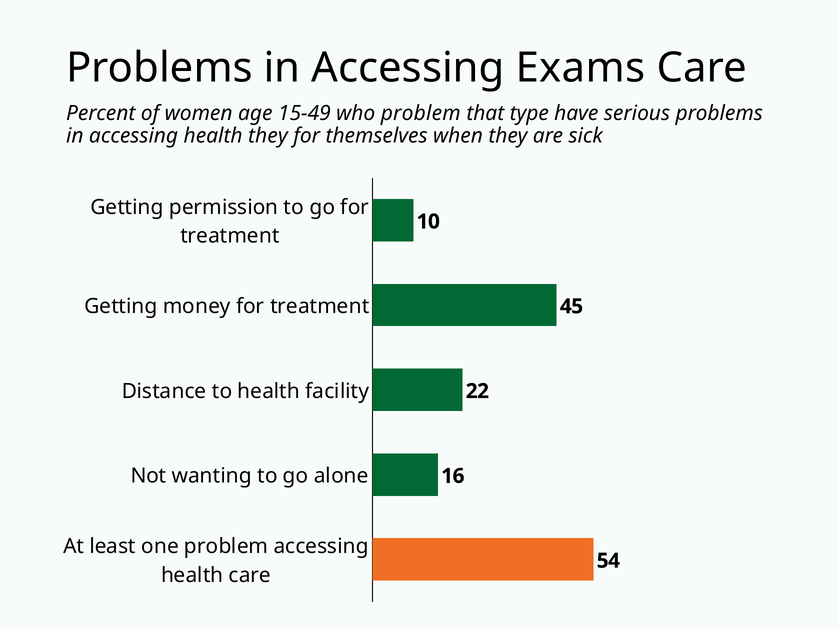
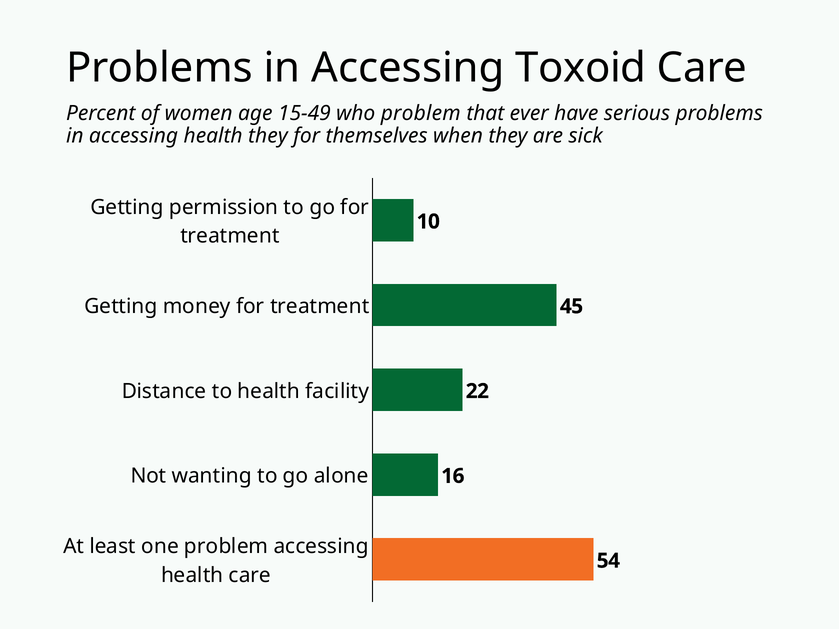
Exams: Exams -> Toxoid (581, 68)
type: type -> ever (529, 113)
